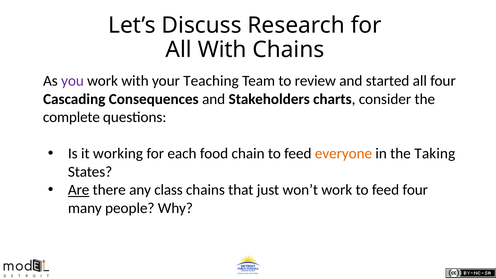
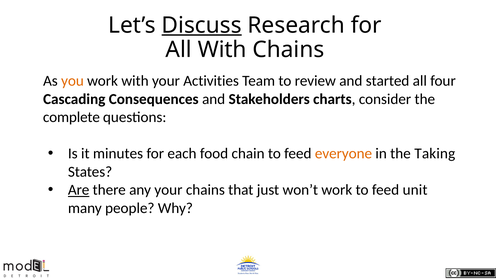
Discuss underline: none -> present (202, 25)
you colour: purple -> orange (72, 81)
Teaching: Teaching -> Activities (211, 81)
working: working -> minutes (118, 154)
any class: class -> your (168, 190)
feed four: four -> unit (415, 190)
